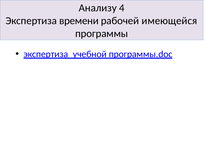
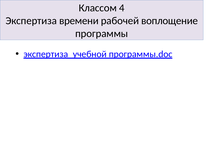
Анализу: Анализу -> Классом (98, 8)
имеющейся: имеющейся -> воплощение (170, 21)
